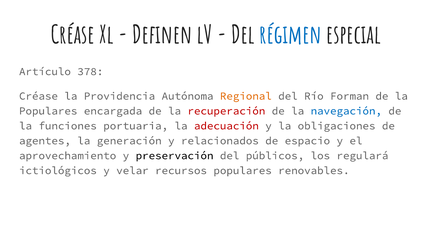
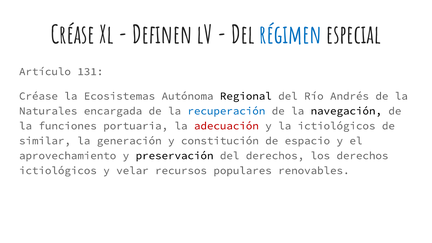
378: 378 -> 131 (90, 72)
Providencia: Providencia -> Ecosistemas (119, 96)
Regional colour: orange -> black (246, 96)
Forman: Forman -> Andrés (350, 96)
Populares: Populares -> Naturales (48, 111)
recuperación colour: red -> blue (226, 111)
navegación colour: blue -> black (346, 111)
la obligaciones: obligaciones -> ictiológicos (337, 126)
agentes: agentes -> similar (45, 141)
relacionados: relacionados -> constitución (220, 141)
del públicos: públicos -> derechos (275, 156)
los regulará: regulará -> derechos (362, 156)
